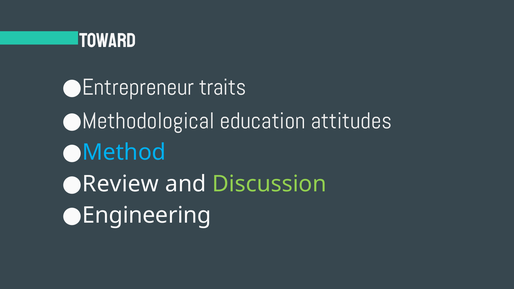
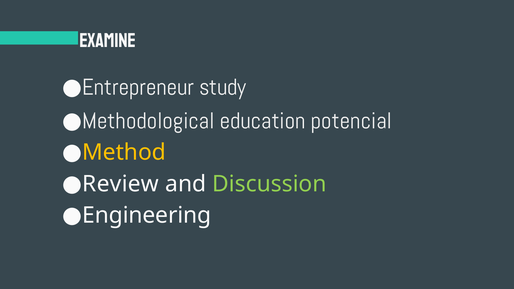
TOWARD: TOWARD -> EXAMINE (108, 41)
traits: traits -> study (223, 87)
attitudes: attitudes -> potencial (351, 121)
Method colour: light blue -> yellow (124, 152)
